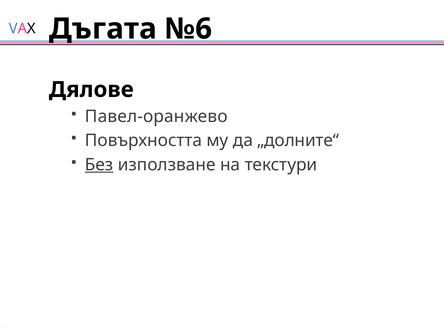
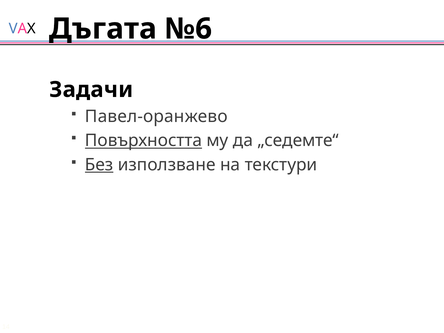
Дялове: Дялове -> Задачи (91, 90)
Повърхността underline: none -> present (143, 141)
„долните“: „долните“ -> „седемте“ (298, 141)
